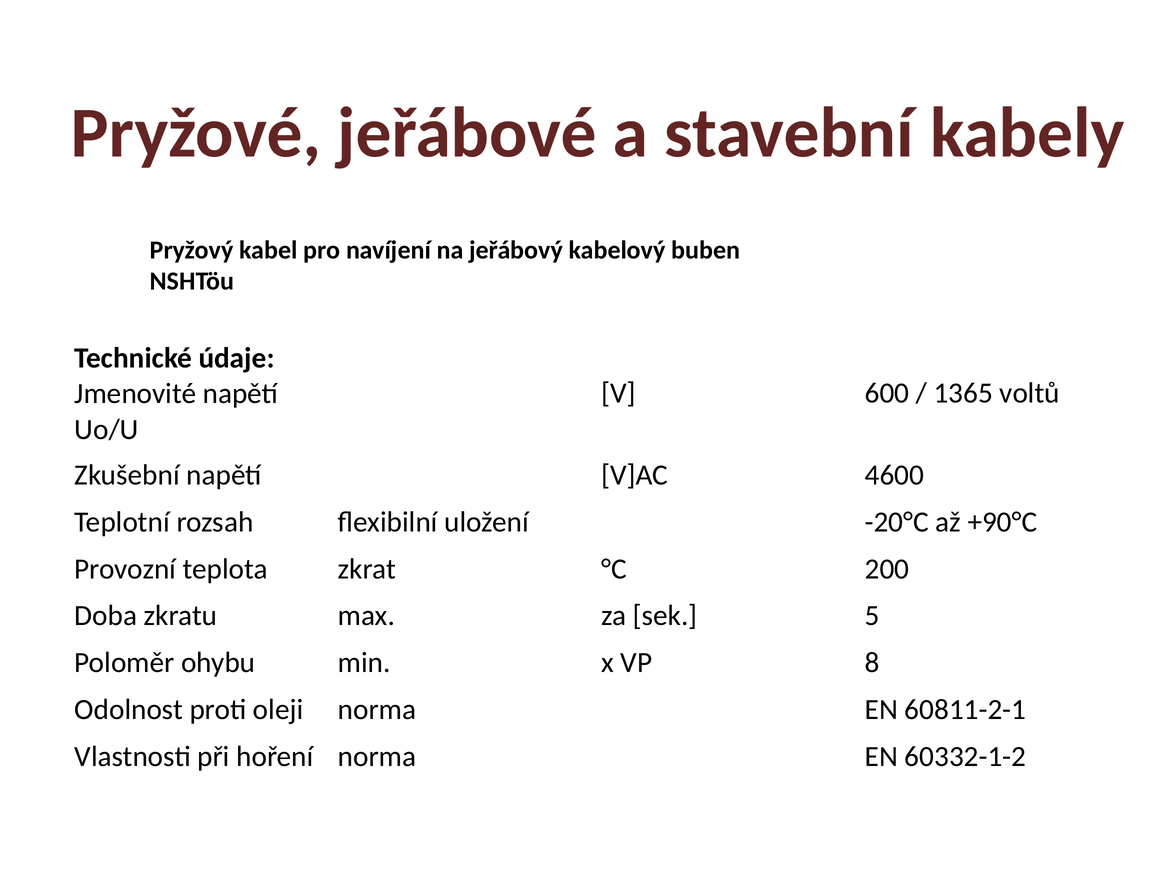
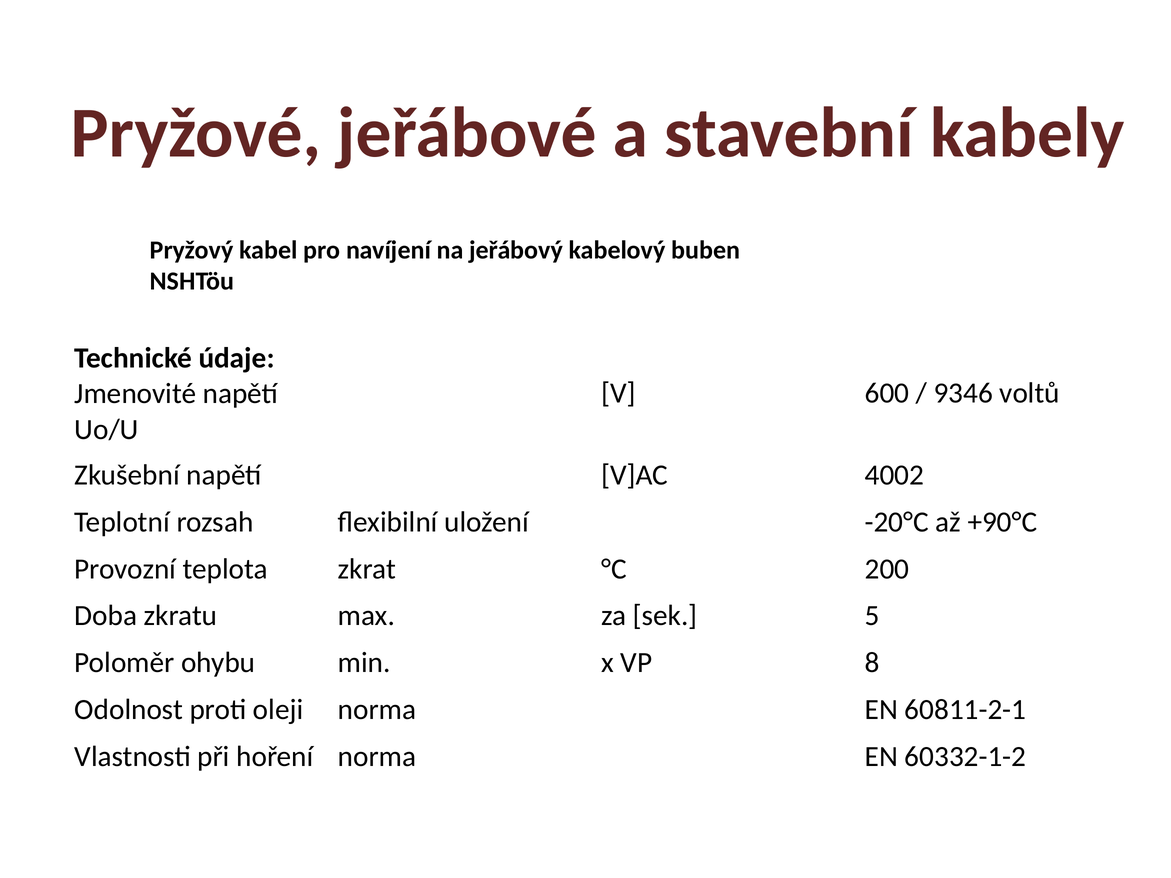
1365: 1365 -> 9346 (963, 393)
4600: 4600 -> 4002 (894, 475)
